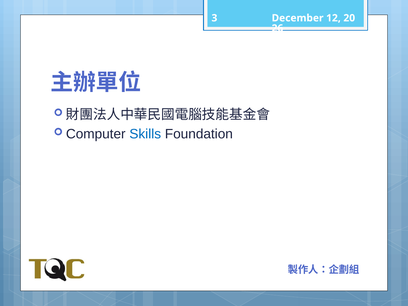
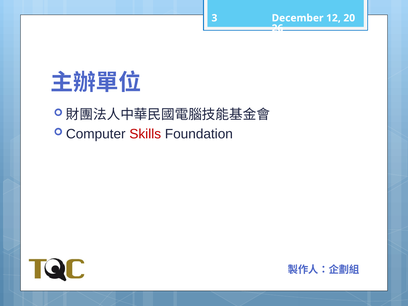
Skills colour: blue -> red (145, 134)
